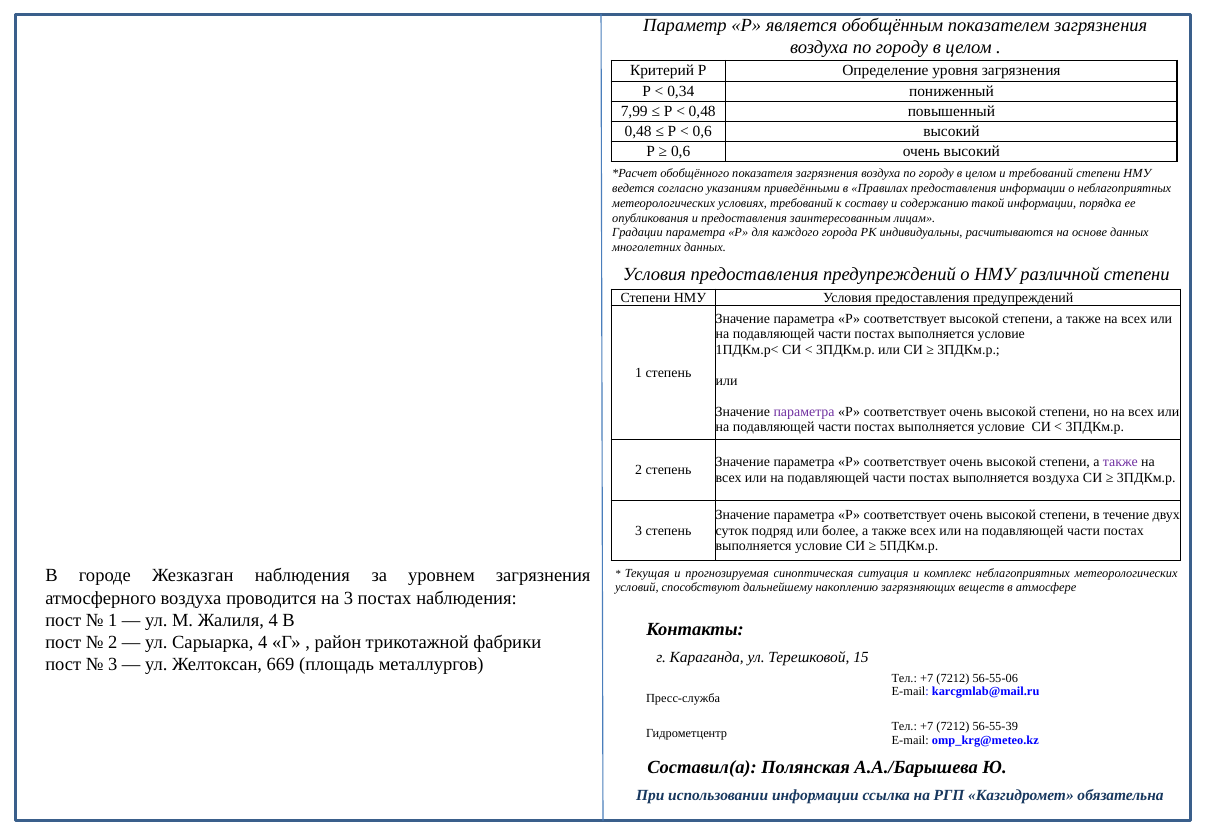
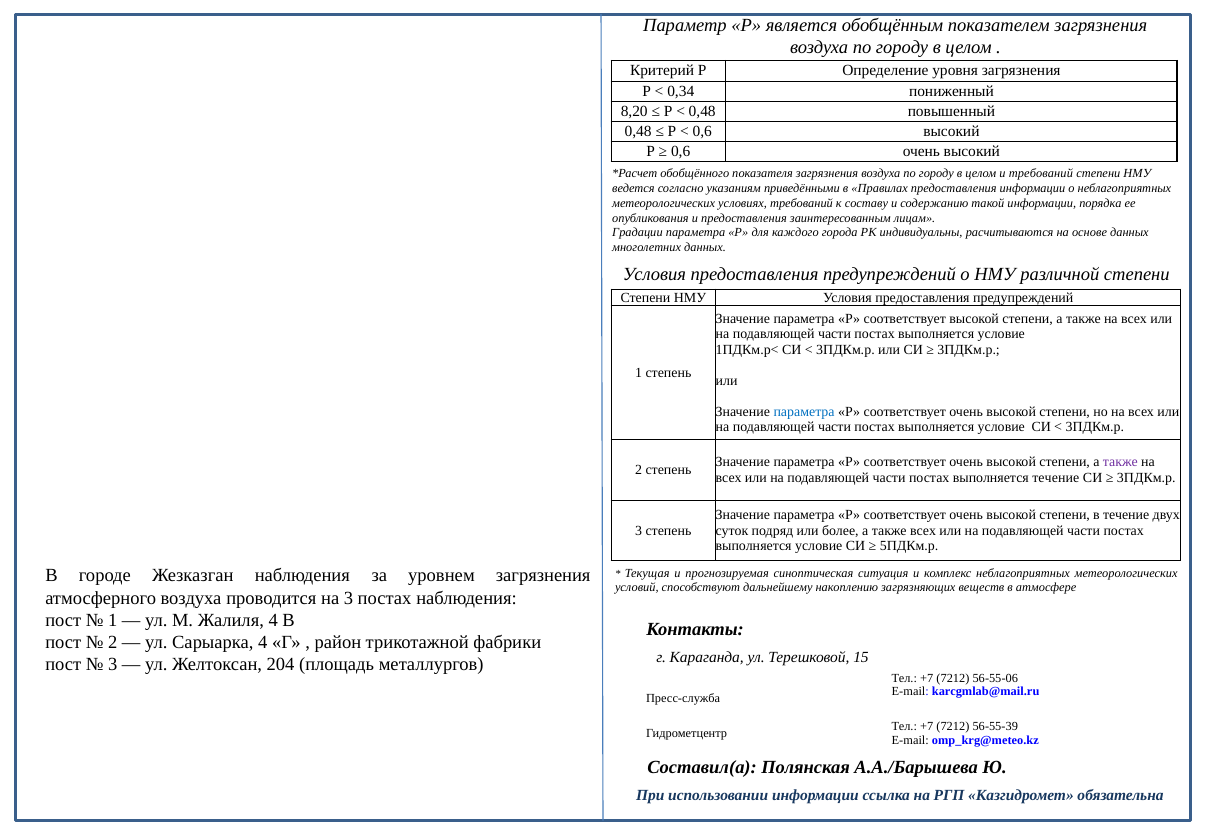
7,99: 7,99 -> 8,20 (634, 111)
параметра colour: purple -> blue (804, 411)
выполняется воздуха: воздуха -> течение (1056, 478)
669: 669 -> 204 (281, 665)
